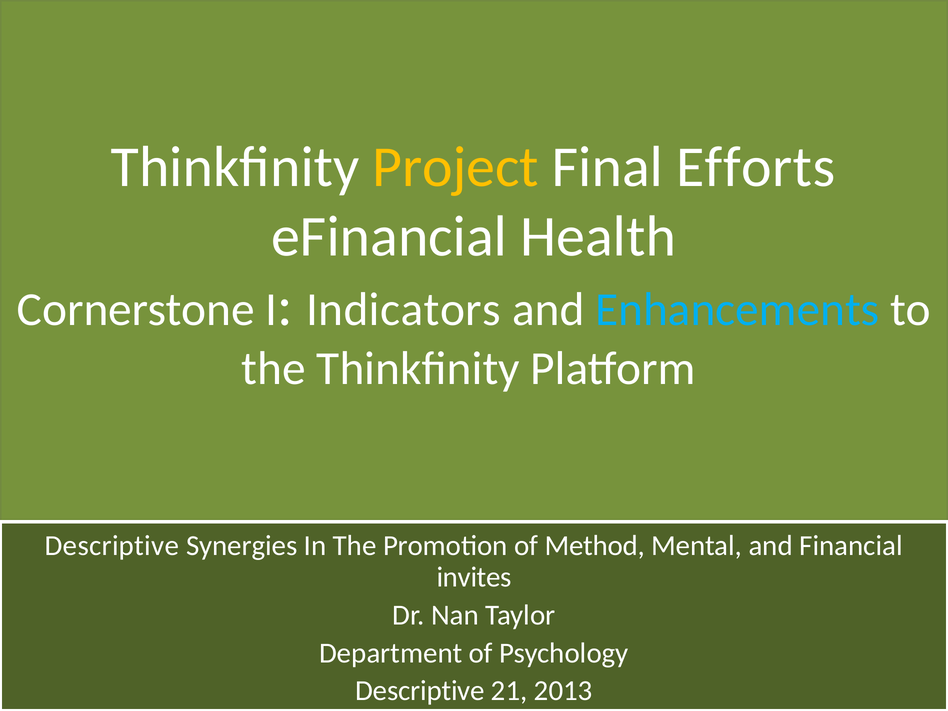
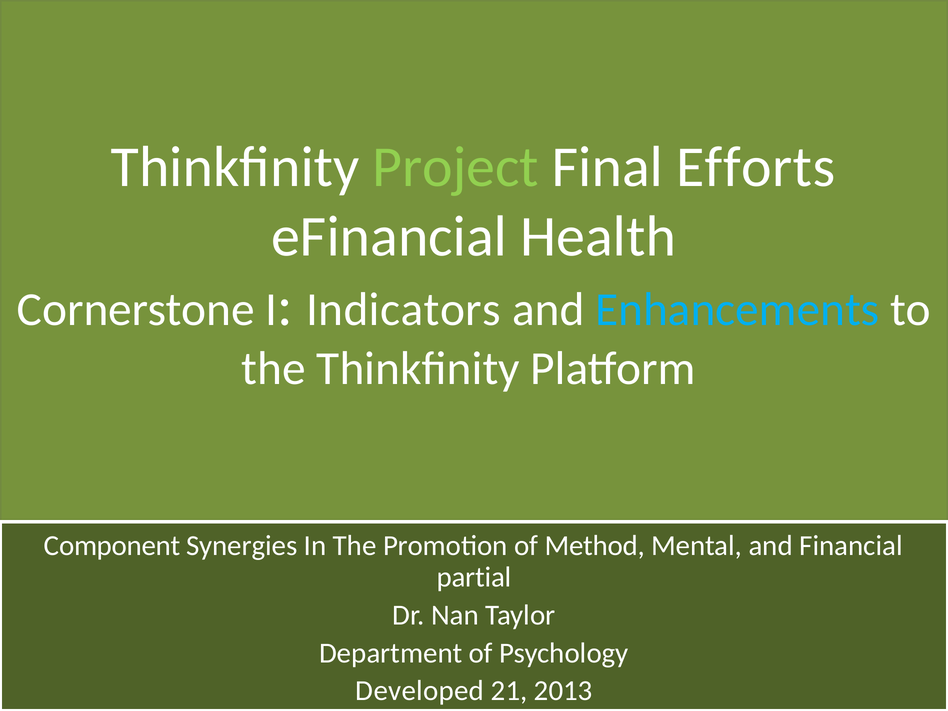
Project colour: yellow -> light green (456, 167)
Descriptive: Descriptive -> Component (112, 546)
invites: invites -> partial (474, 577)
Descriptive: Descriptive -> Developed (420, 691)
